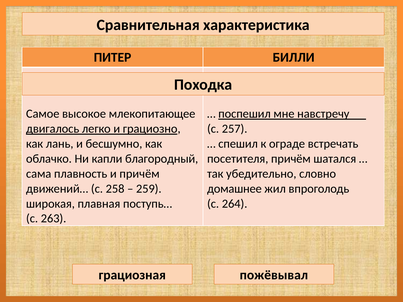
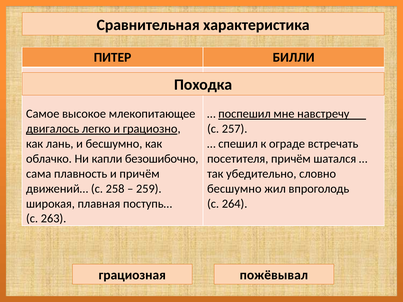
благородный: благородный -> безошибочно (162, 159)
домашнее: домашнее -> бесшумно (234, 189)
